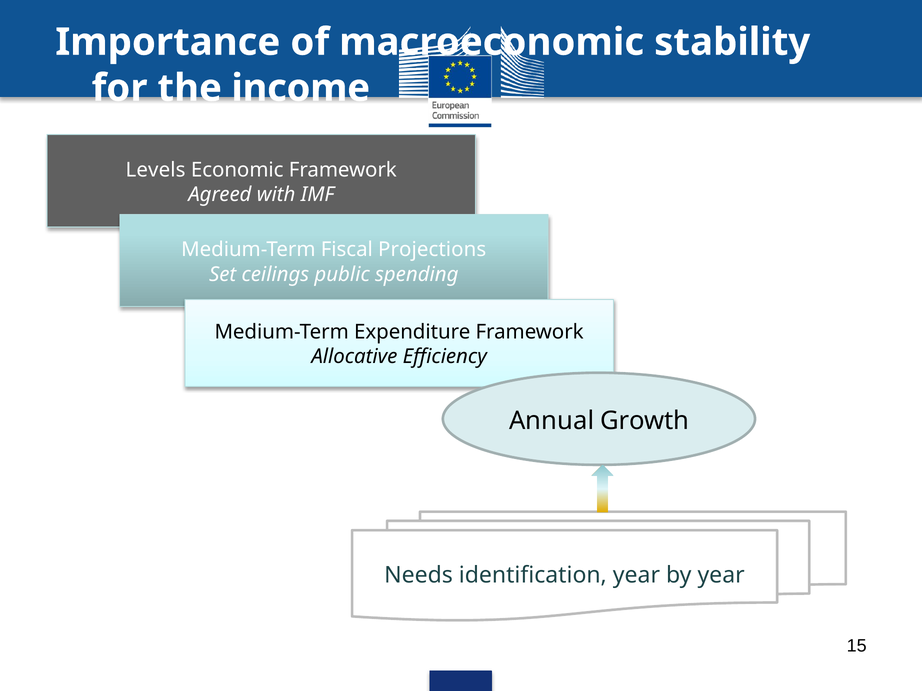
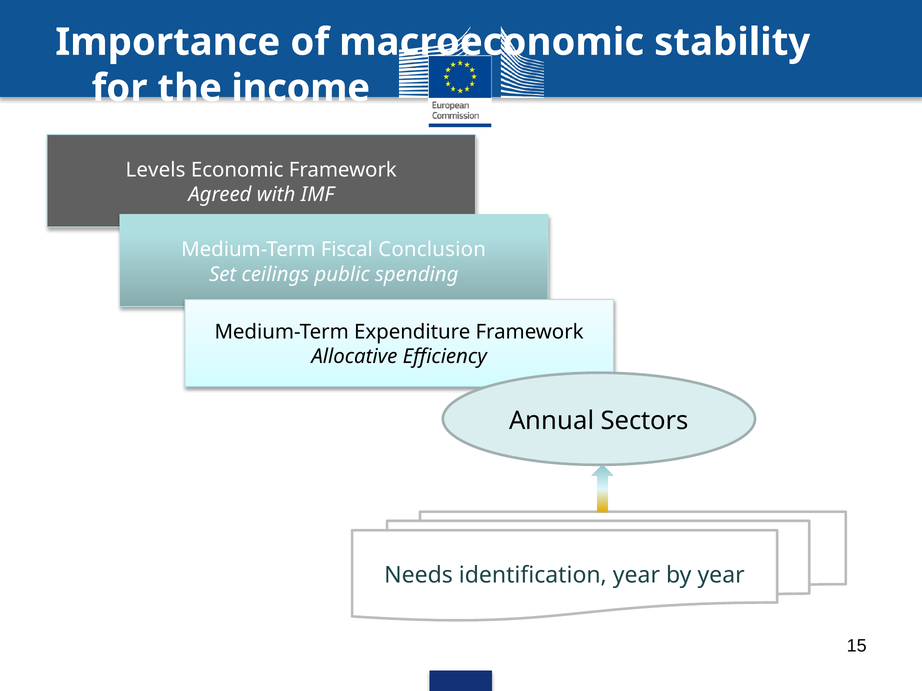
Projections: Projections -> Conclusion (432, 250)
Growth: Growth -> Sectors (645, 421)
